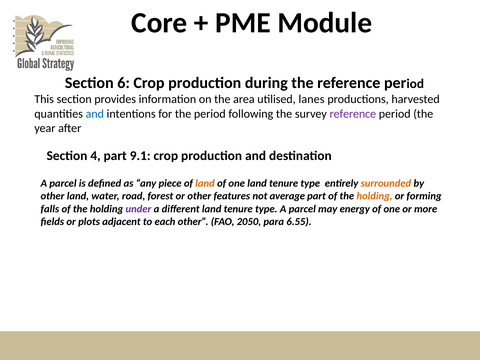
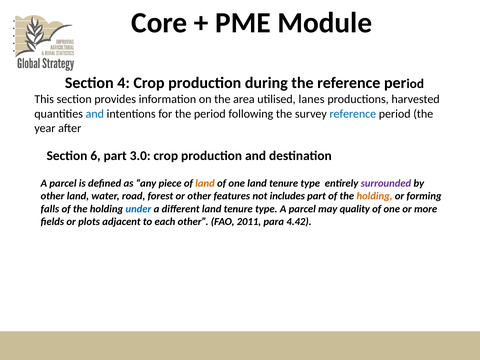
6: 6 -> 4 (124, 83)
reference colour: purple -> blue (353, 114)
4: 4 -> 6 (95, 156)
9.1: 9.1 -> 3.0 (140, 156)
surrounded colour: orange -> purple (386, 183)
average: average -> includes (287, 196)
under colour: purple -> blue (138, 209)
energy: energy -> quality (355, 209)
2050: 2050 -> 2011 (249, 222)
6.55: 6.55 -> 4.42 (299, 222)
